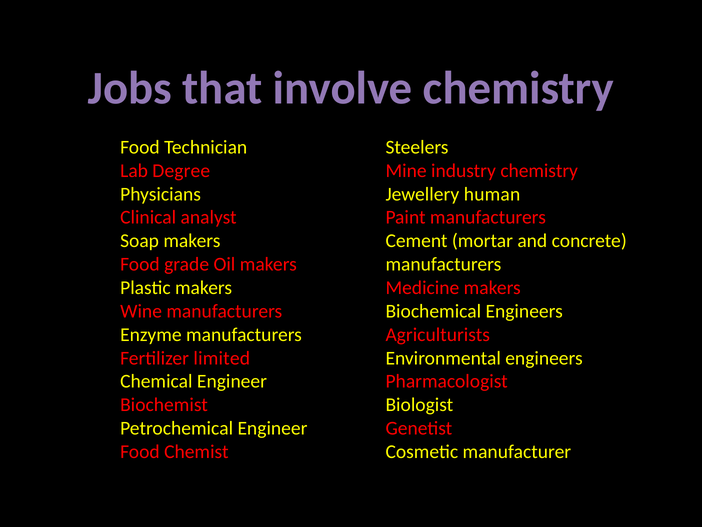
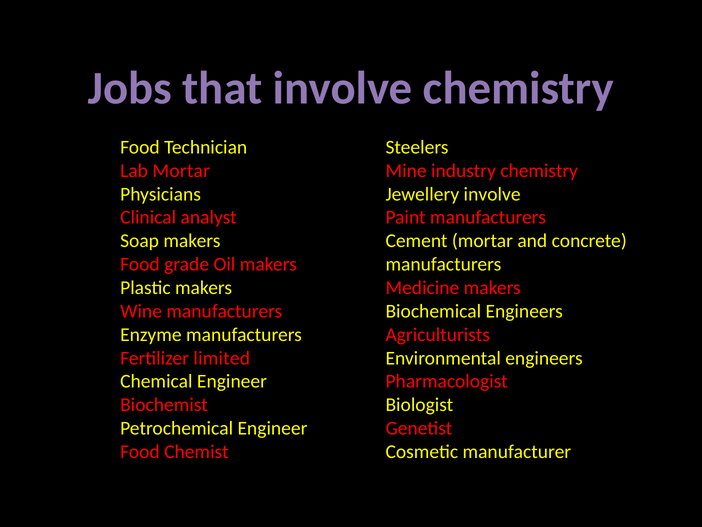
Lab Degree: Degree -> Mortar (181, 170)
Jewellery human: human -> involve (492, 194)
